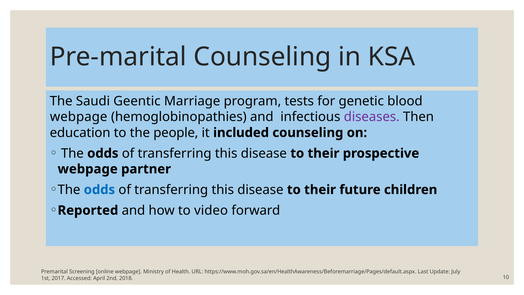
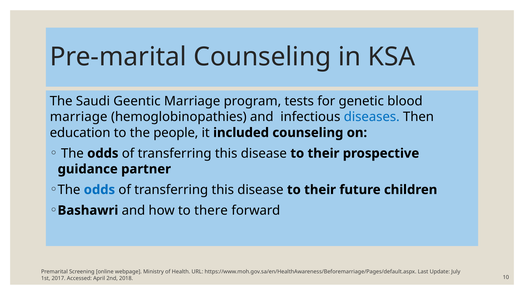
webpage: webpage -> marriage (79, 117)
diseases colour: purple -> blue (372, 117)
webpage: webpage -> guidance (88, 169)
Reported: Reported -> Bashawri (88, 210)
video: video -> there (211, 210)
